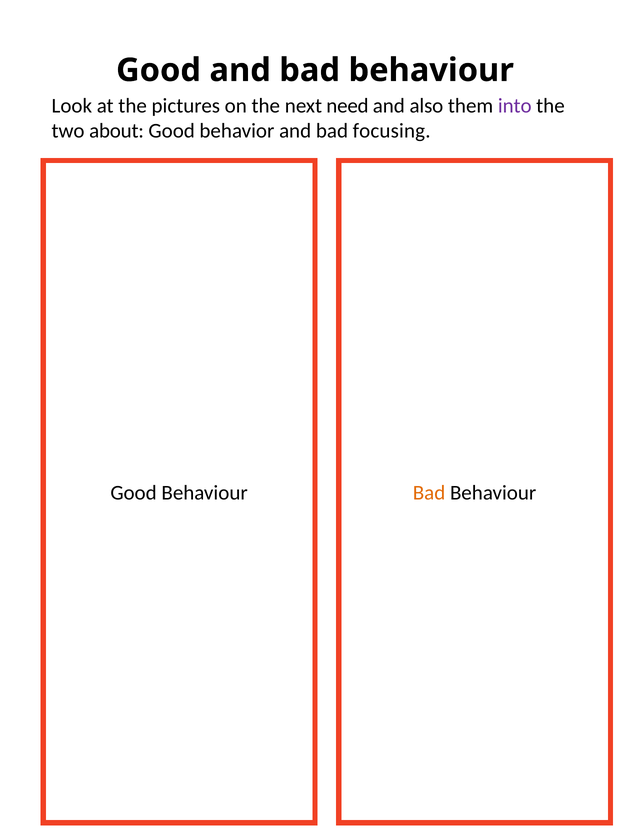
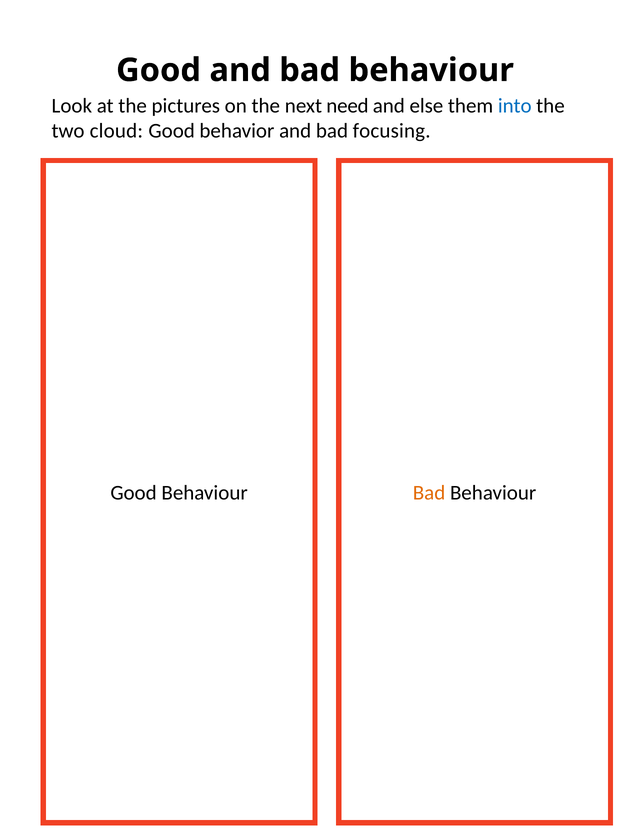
also: also -> else (426, 106)
into colour: purple -> blue (515, 106)
about: about -> cloud (116, 131)
